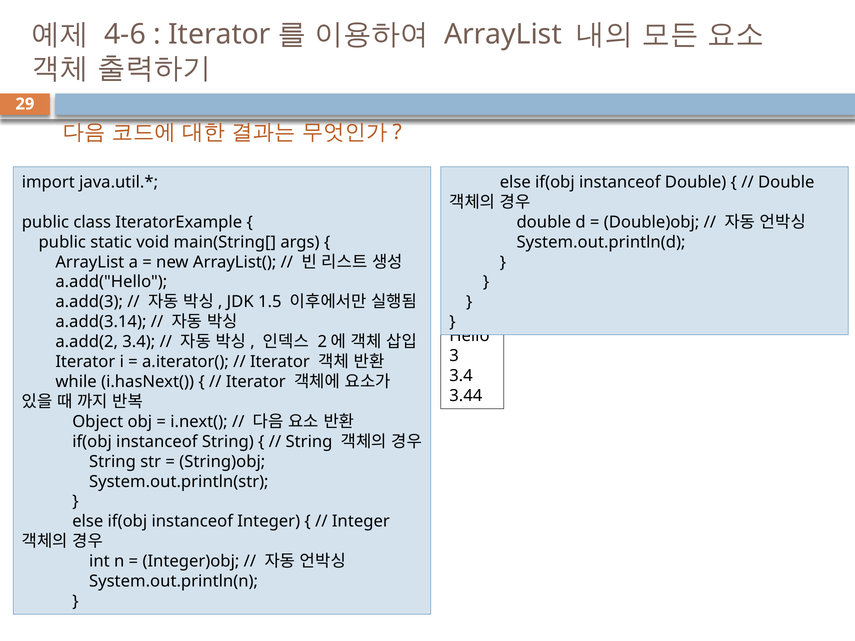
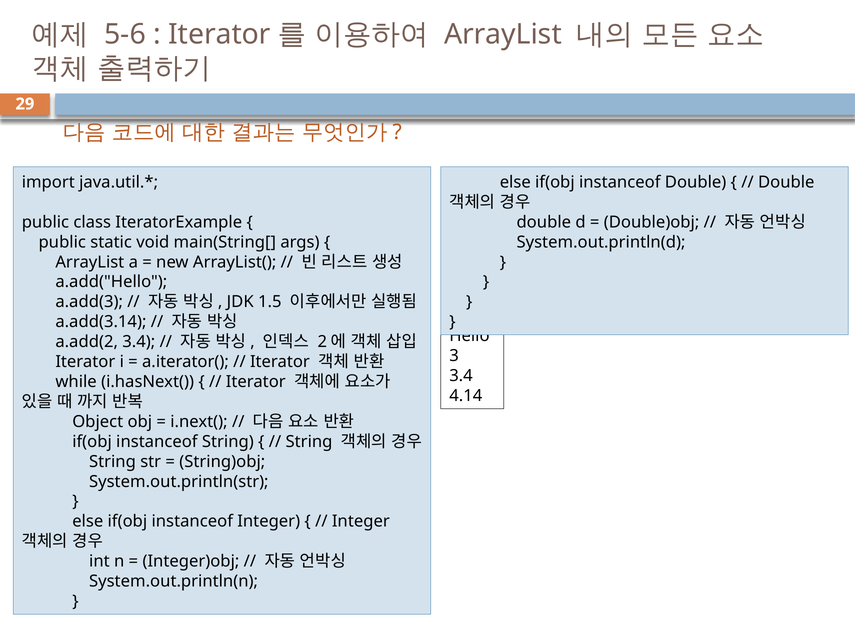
4-6: 4-6 -> 5-6 (125, 34)
3.44: 3.44 -> 4.14 (466, 396)
